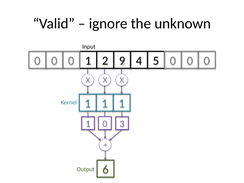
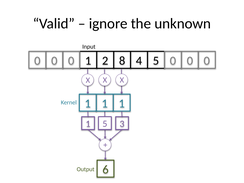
9: 9 -> 8 (122, 61)
1 0: 0 -> 5 (105, 124)
